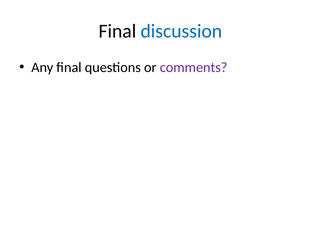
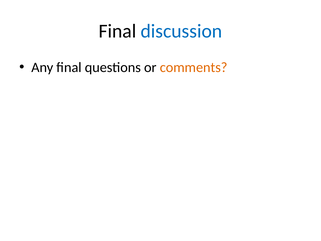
comments colour: purple -> orange (194, 67)
